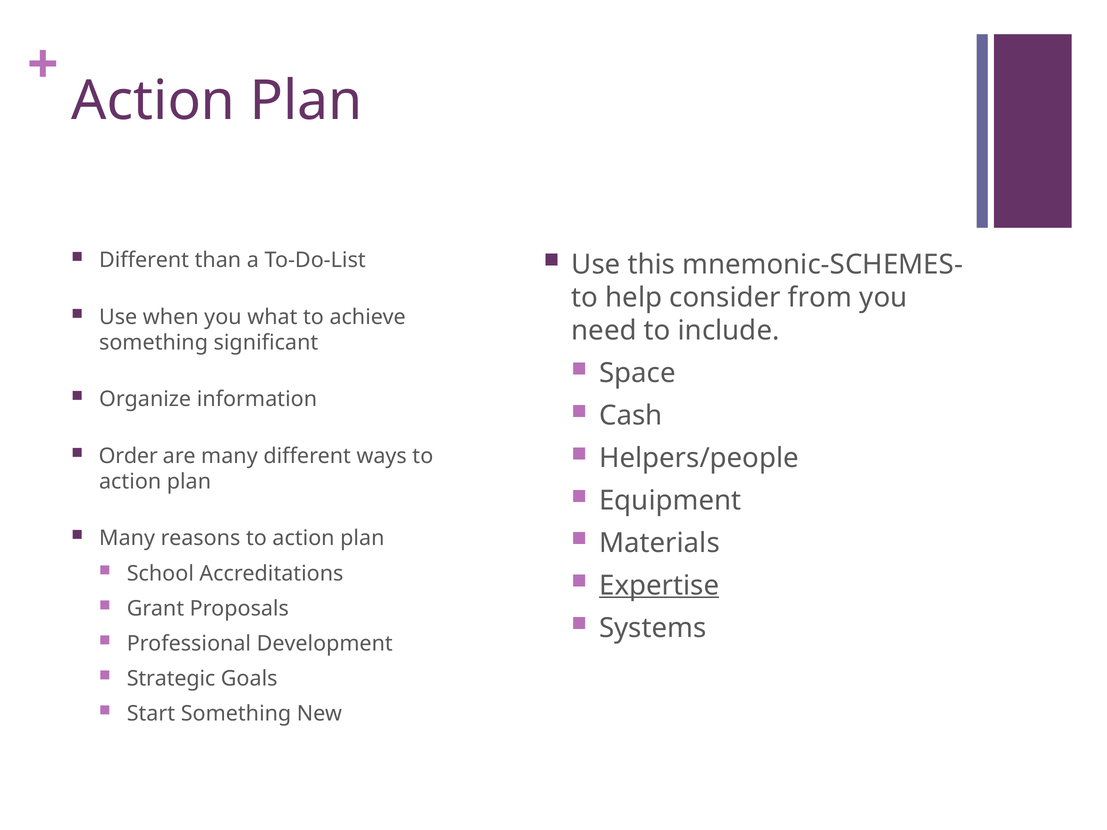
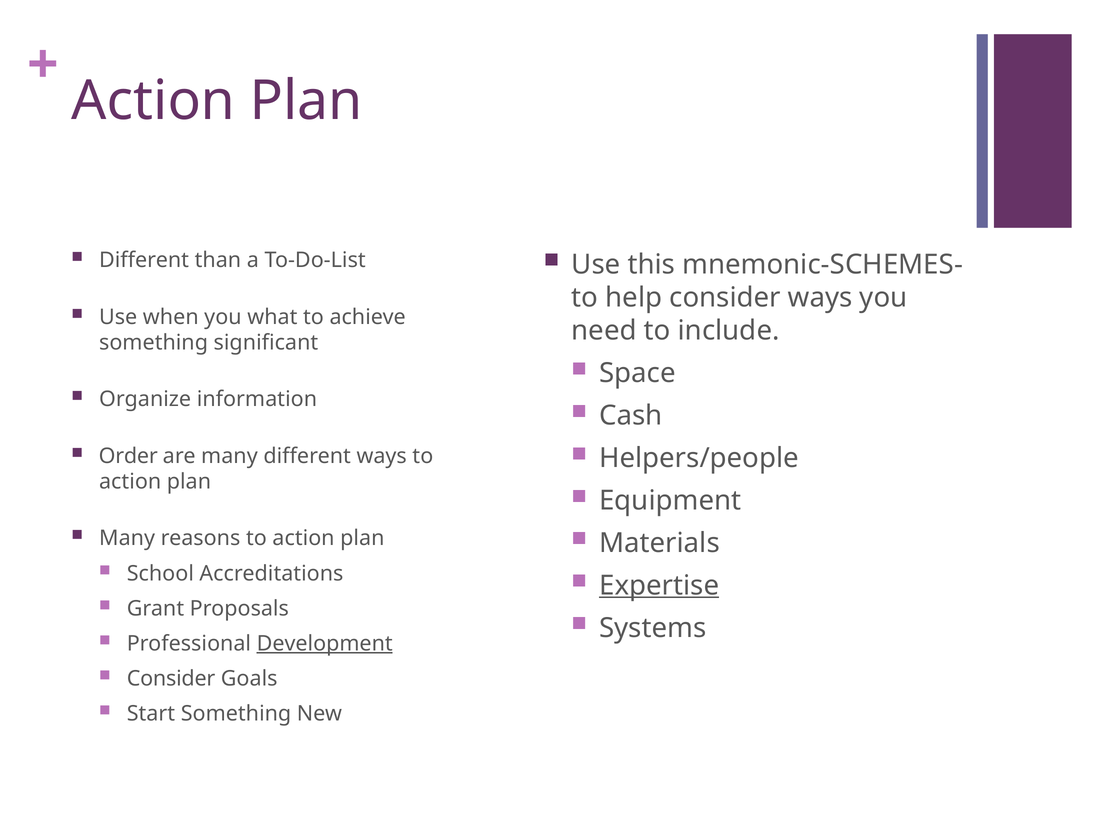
consider from: from -> ways (820, 298)
Development underline: none -> present (325, 644)
Strategic: Strategic -> Consider (171, 679)
